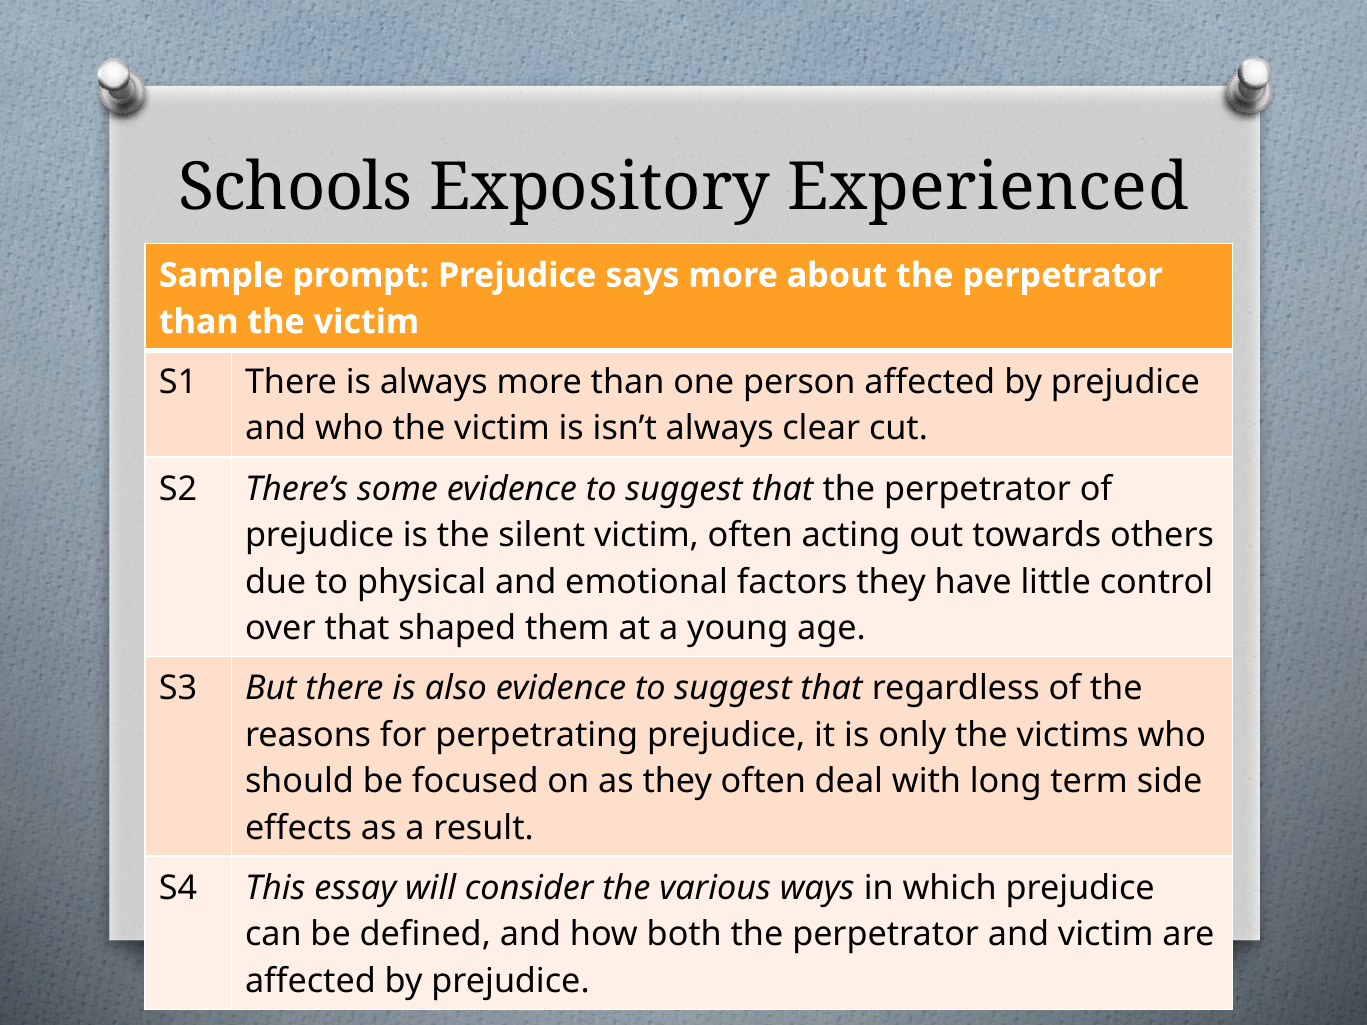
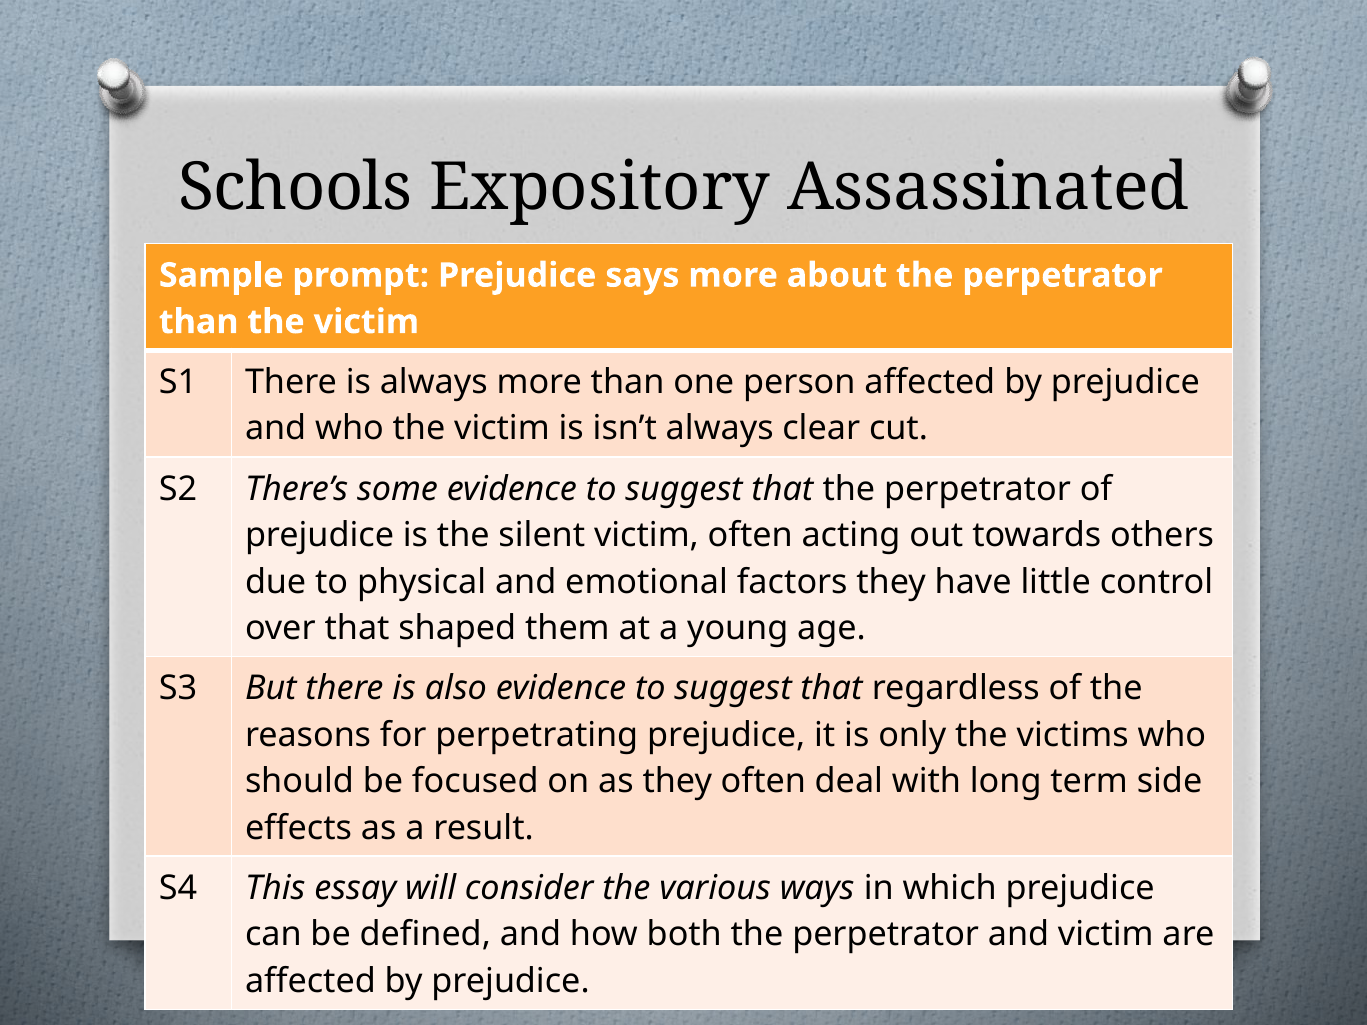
Experienced: Experienced -> Assassinated (989, 187)
